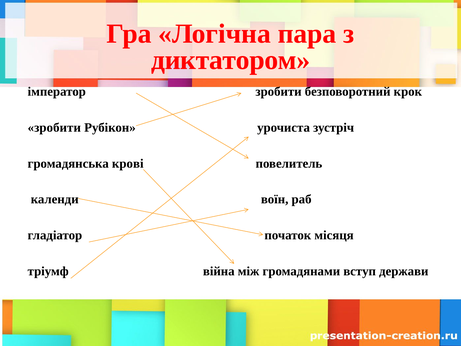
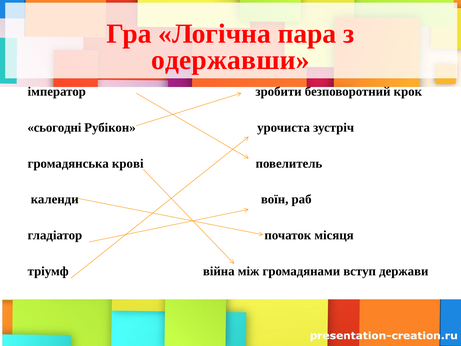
диктатором: диктатором -> одержавши (230, 60)
зробити: зробити -> сьогодні (54, 127)
